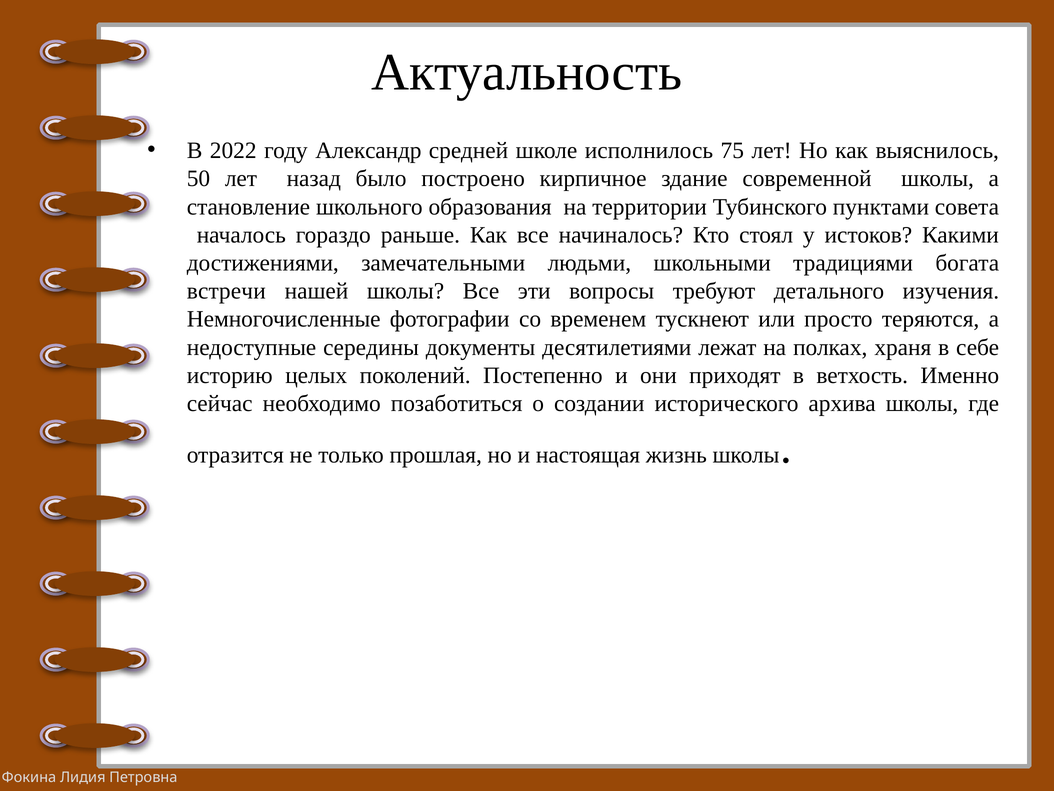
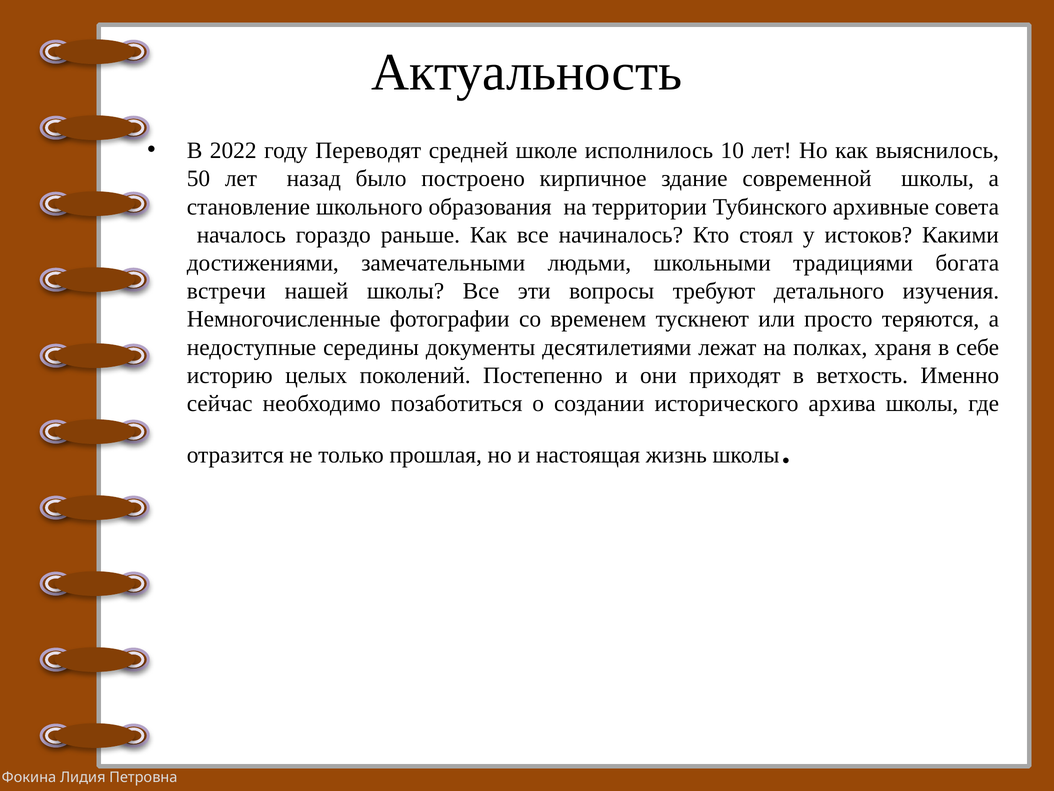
Александр: Александр -> Переводят (368, 151)
75: 75 -> 10 (732, 151)
пунктами: пунктами -> архивные (881, 207)
